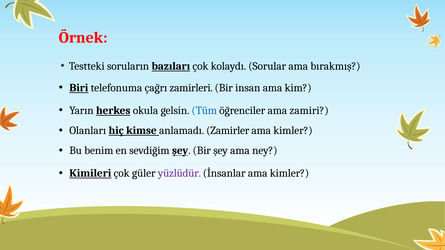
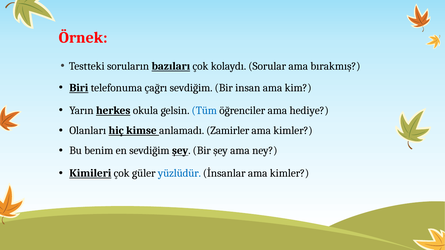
çağrı zamirleri: zamirleri -> sevdiğim (191, 88)
zamiri: zamiri -> hediye (309, 111)
yüzlüdür colour: purple -> blue (179, 174)
